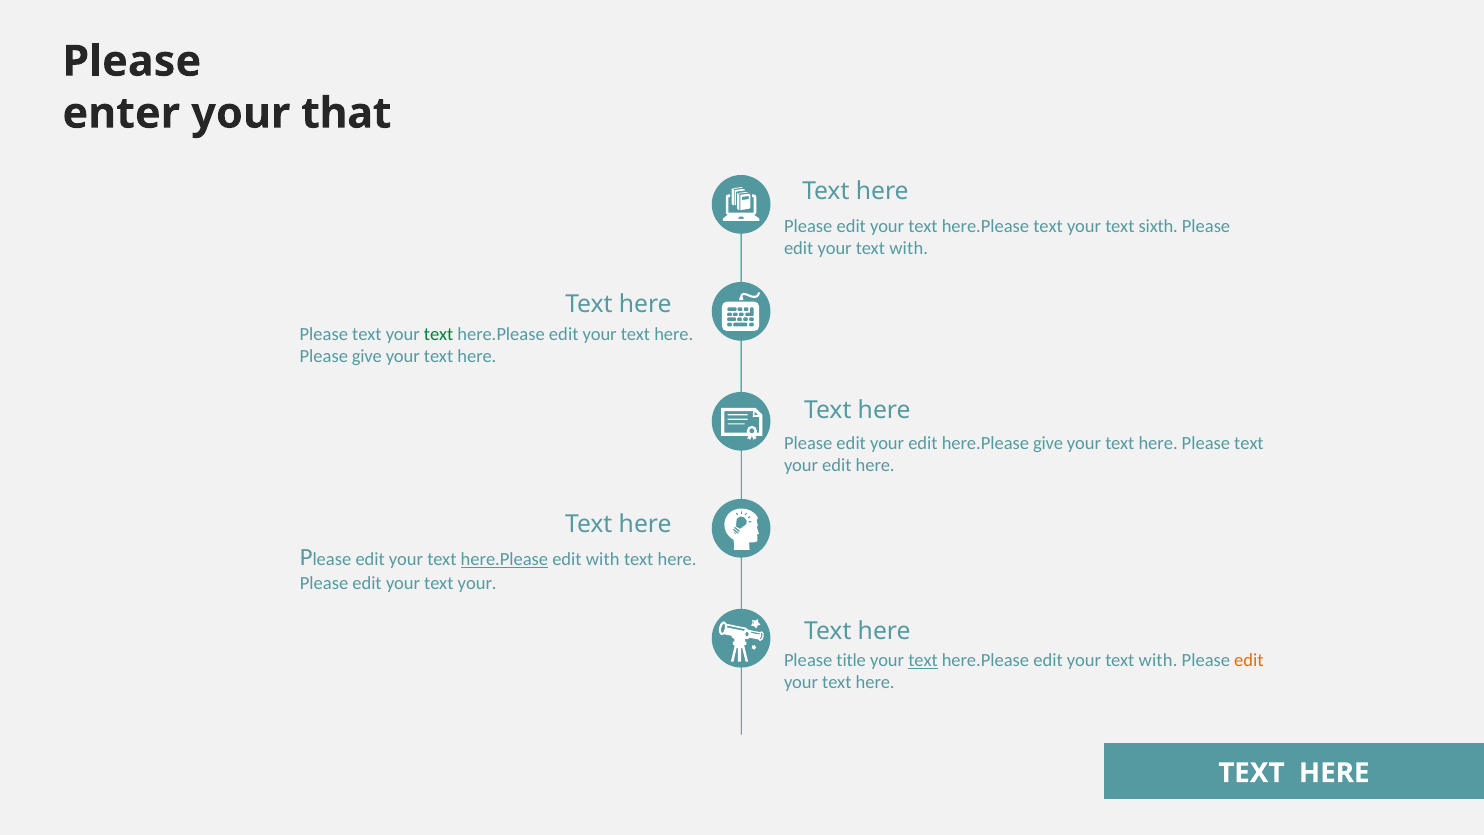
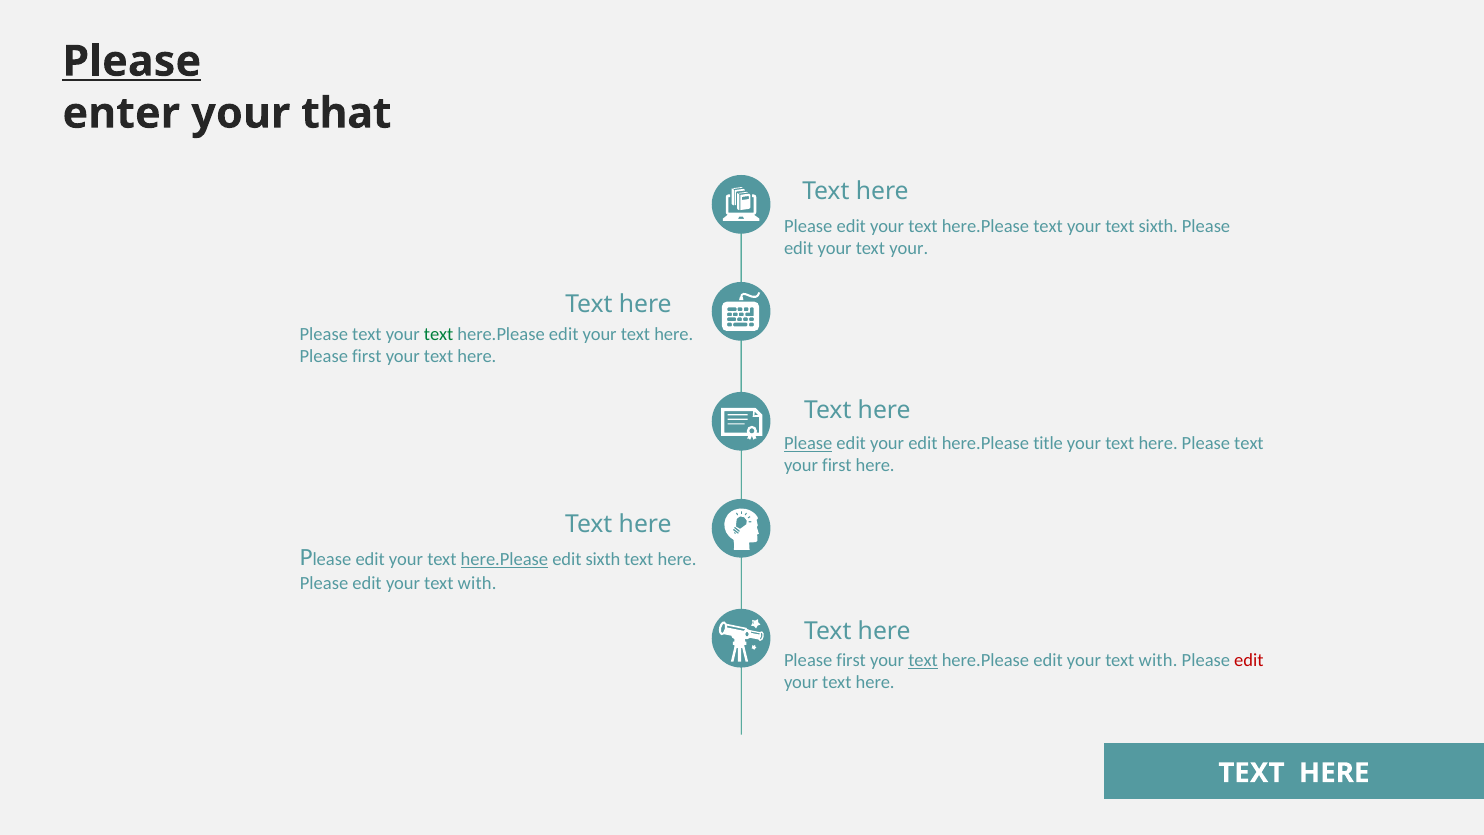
Please underline: none -> present (132, 61)
with: with -> your (909, 249)
give: give -> first (367, 357)
Please underline: none -> present (808, 443)
here.Please give: give -> title (1048, 443)
edit: edit -> first (837, 465)
edit with: with -> sixth (603, 559)
your: your -> with (477, 583)
title: title -> first (851, 660)
edit colour: orange -> red (1249, 660)
